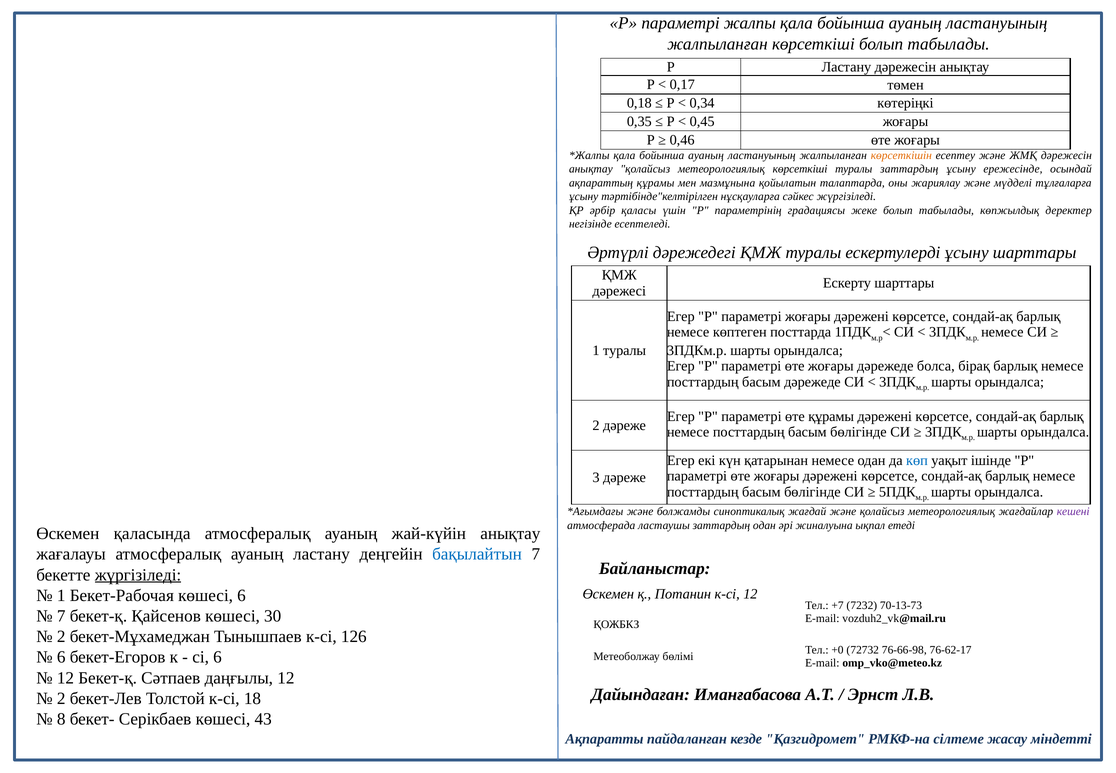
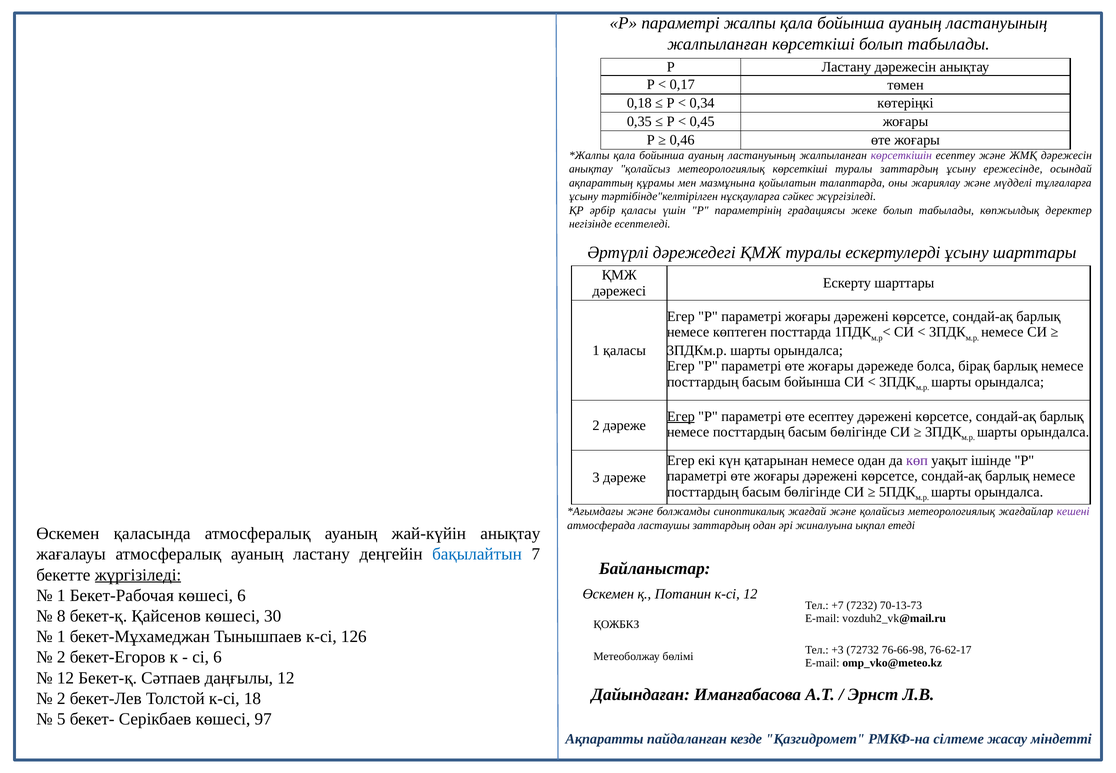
көрсеткішін colour: orange -> purple (901, 155)
1 туралы: туралы -> қаласы (624, 350)
басым дәрежеде: дәрежеде -> бойынша (812, 382)
Егер underline: none -> present (681, 416)
өте құрамы: құрамы -> есептеу (831, 416)
көп colour: blue -> purple (917, 460)
7: 7 -> 8 (61, 616)
2: 2 -> 1 (61, 636)
+0: +0 -> +3 (837, 650)
6: 6 -> 2 (61, 657)
8: 8 -> 5 (61, 719)
43: 43 -> 97 (263, 719)
